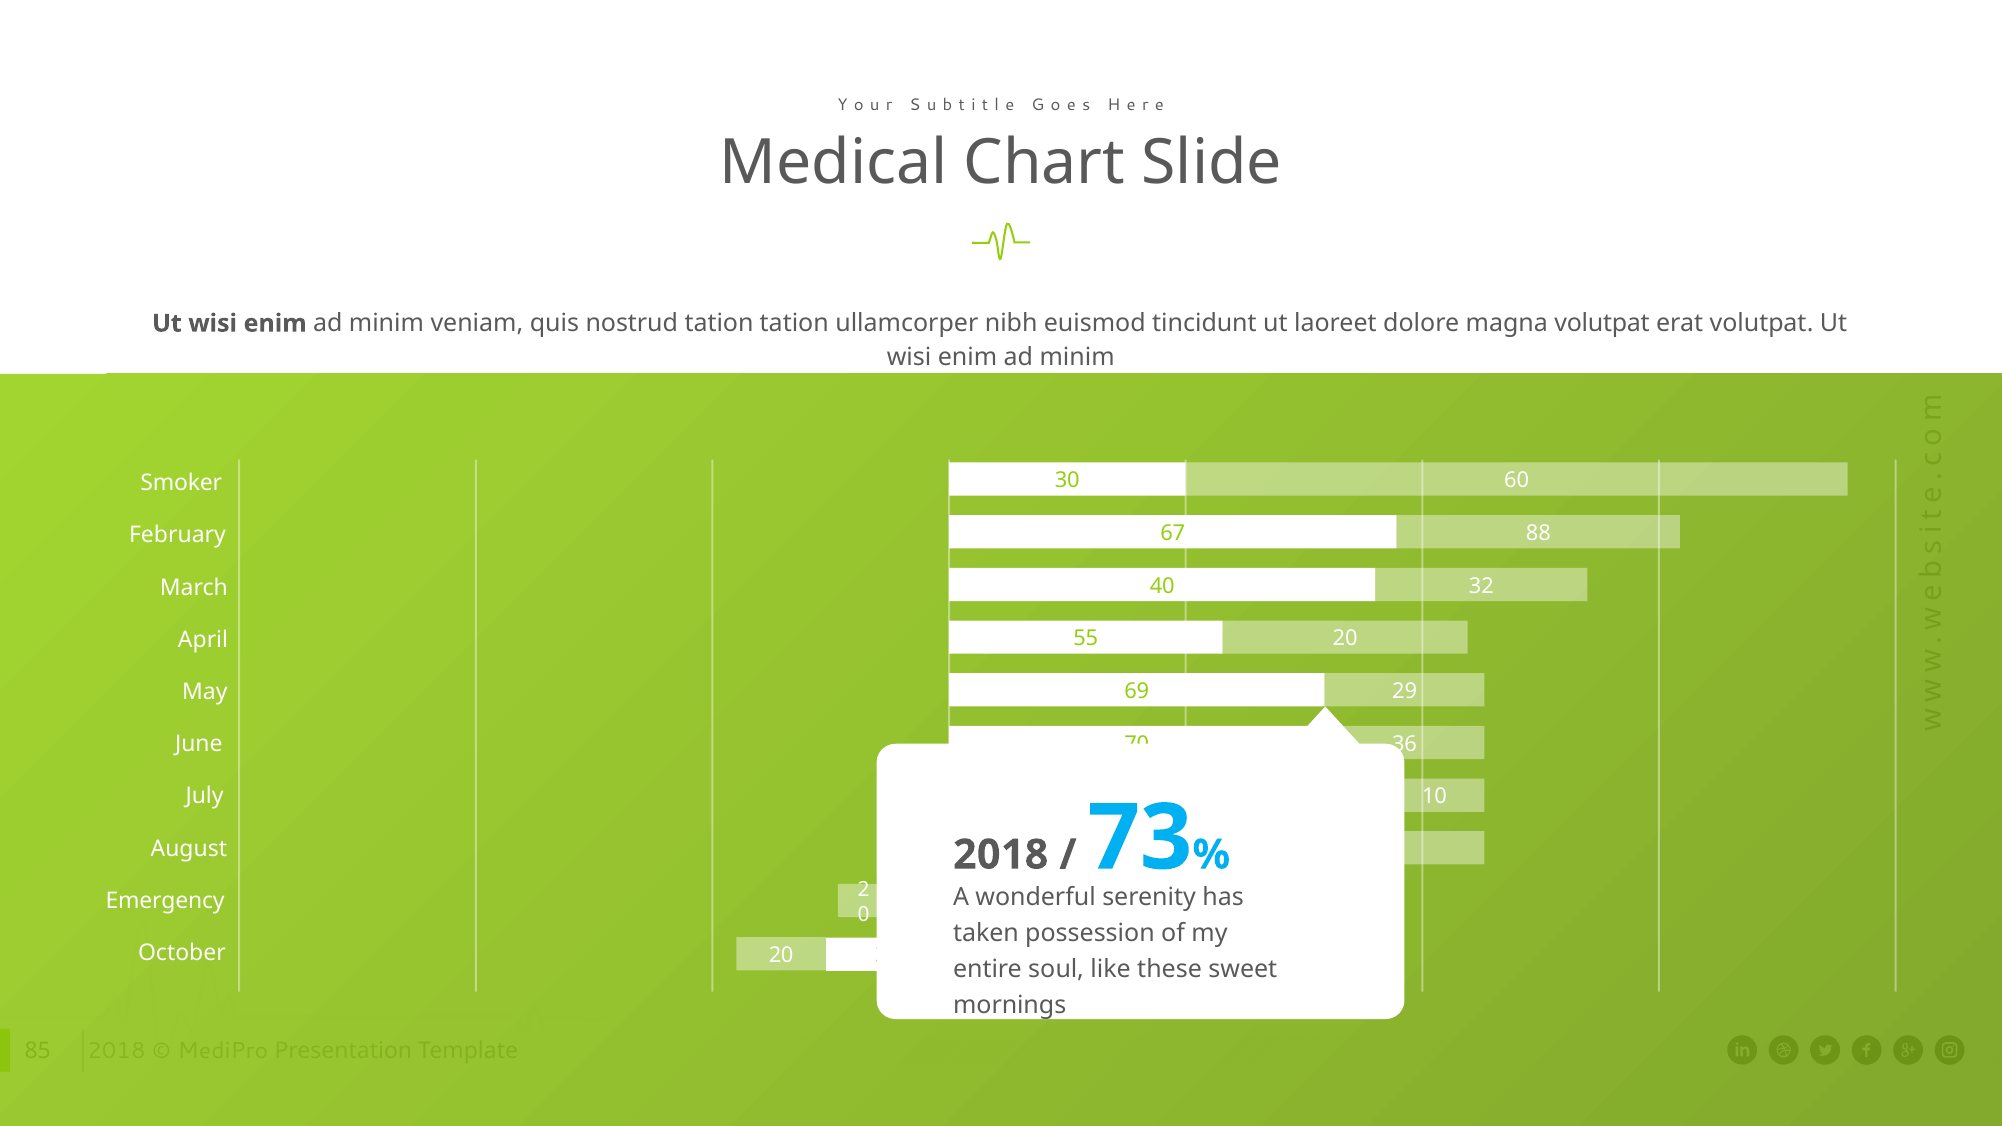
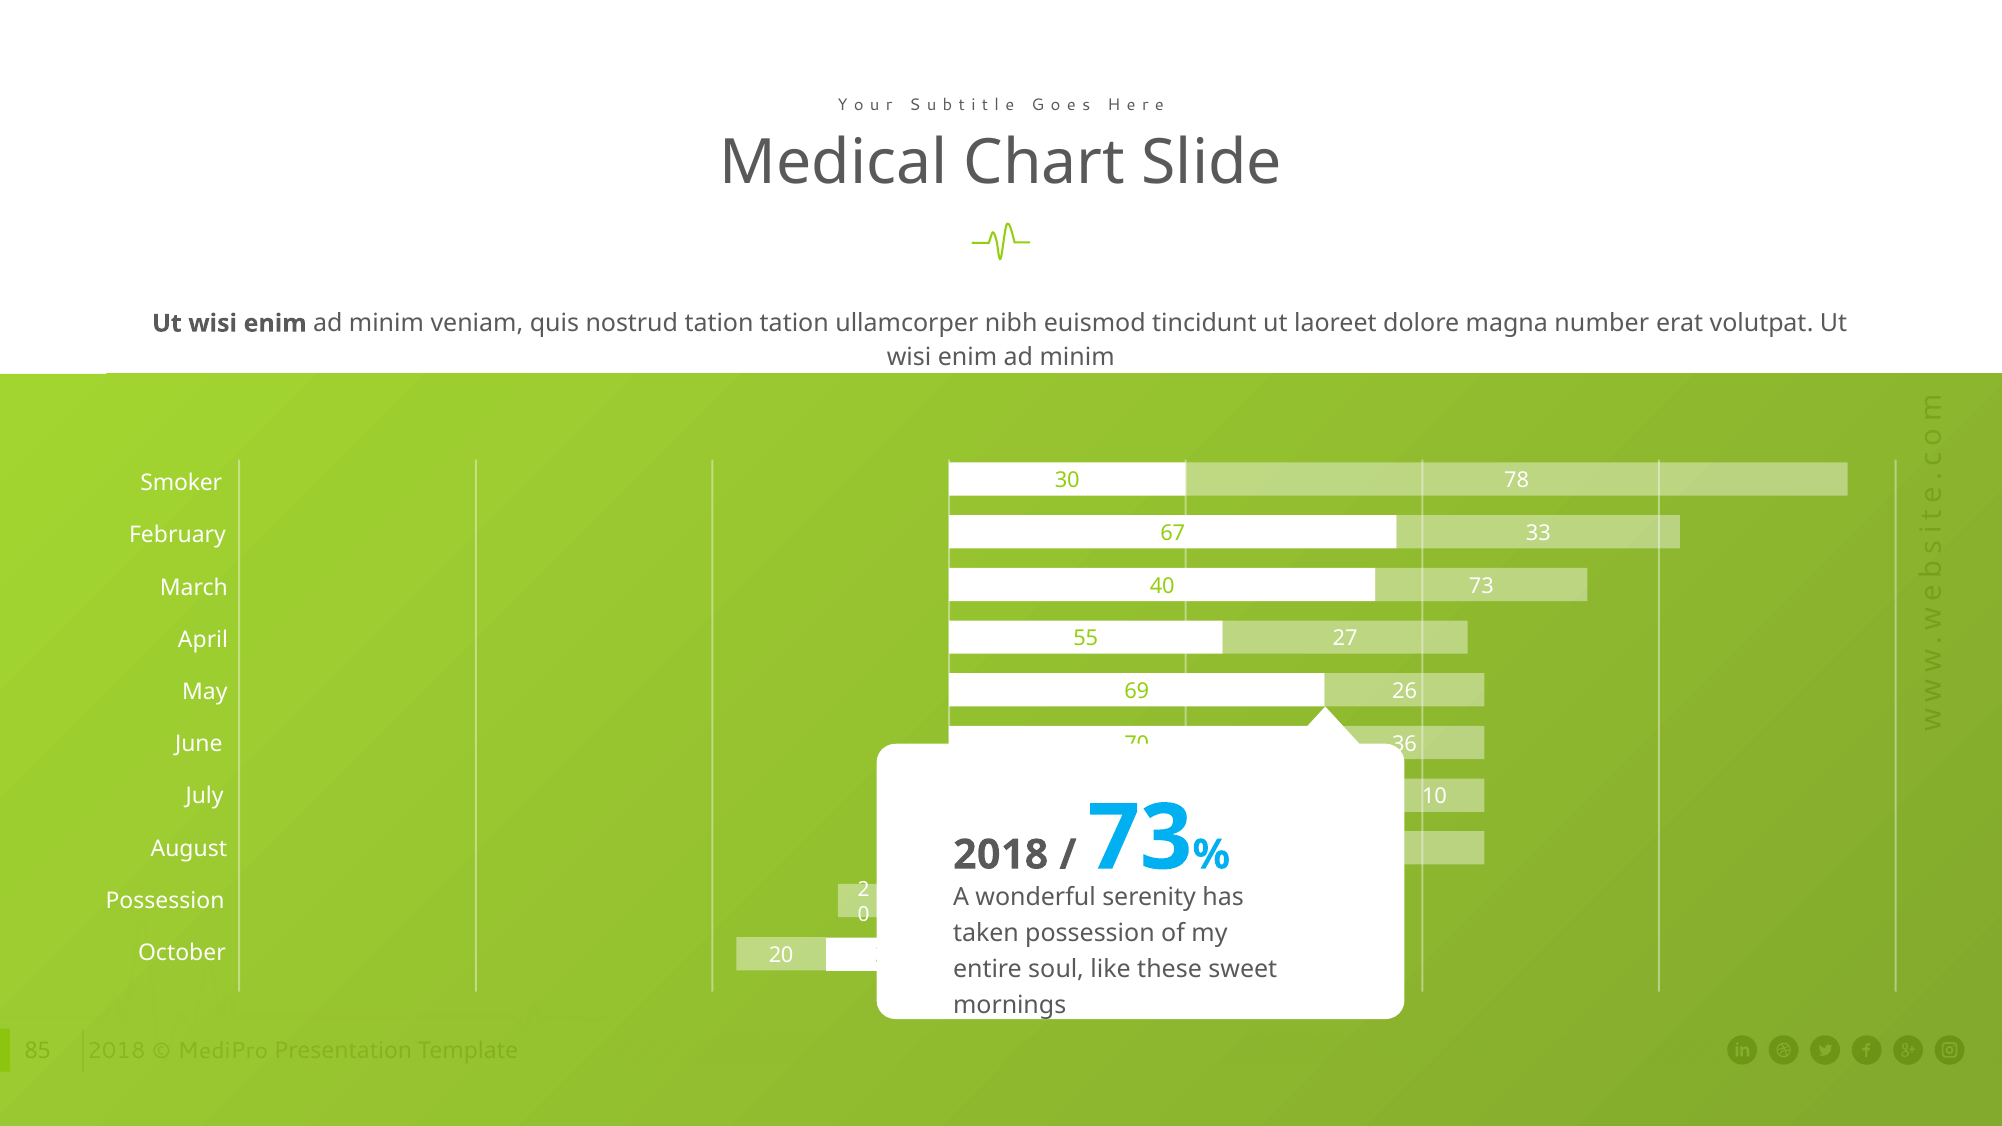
magna volutpat: volutpat -> number (1602, 323)
60: 60 -> 78 (1517, 481)
88: 88 -> 33 (1538, 533)
40 32: 32 -> 73 (1481, 586)
55 20: 20 -> 27 (1345, 639)
29: 29 -> 26 (1405, 691)
Emergency: Emergency -> Possession (165, 901)
